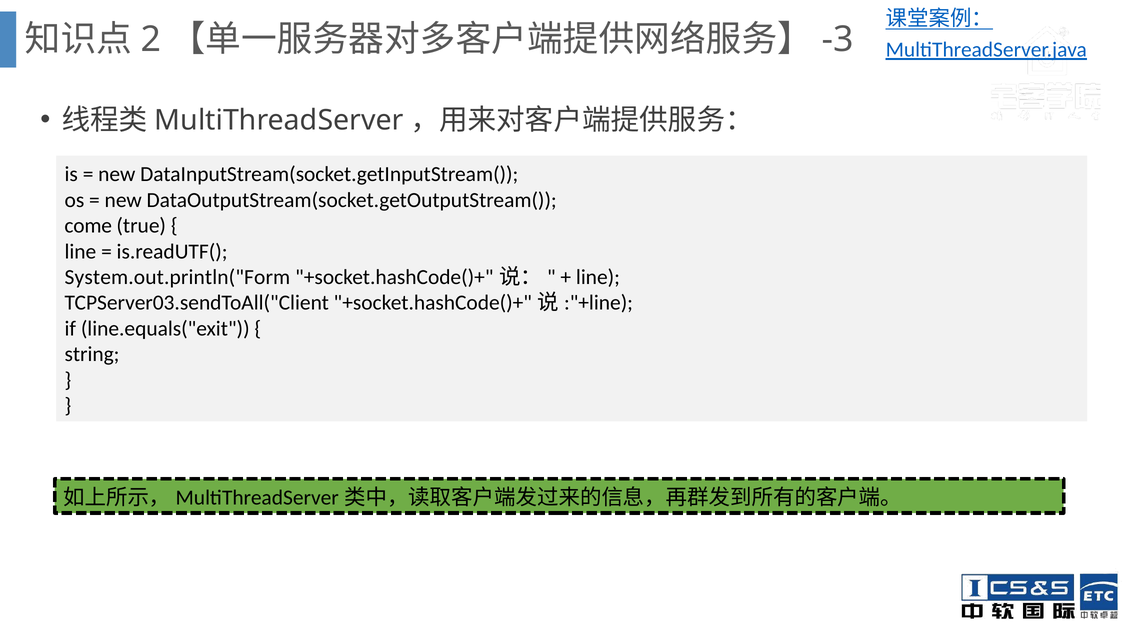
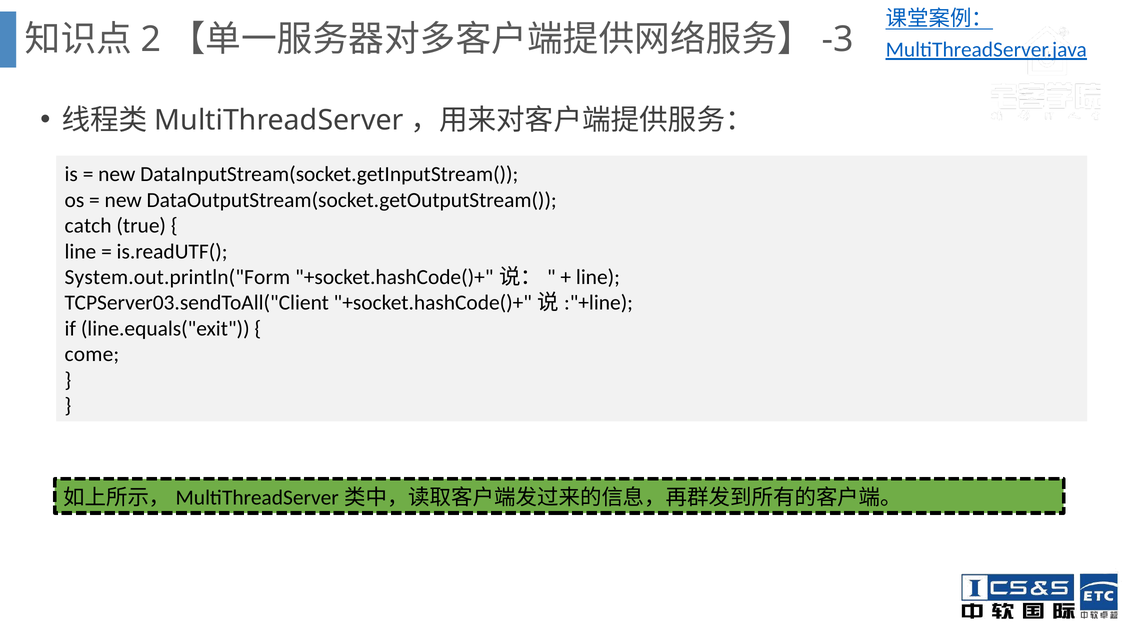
come: come -> catch (88, 226)
string: string -> come (92, 355)
